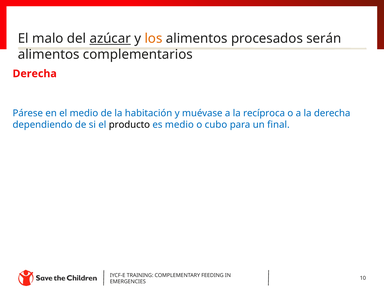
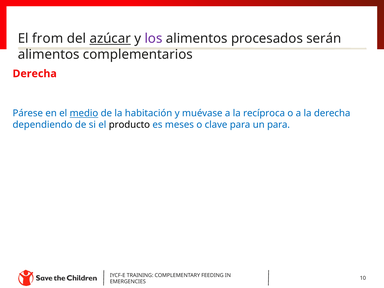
malo: malo -> from (48, 39)
los colour: orange -> purple (154, 39)
medio underline: none -> present (84, 113)
es medio: medio -> meses (179, 125)
cubo: cubo -> clave (216, 125)
un final: final -> para (279, 125)
